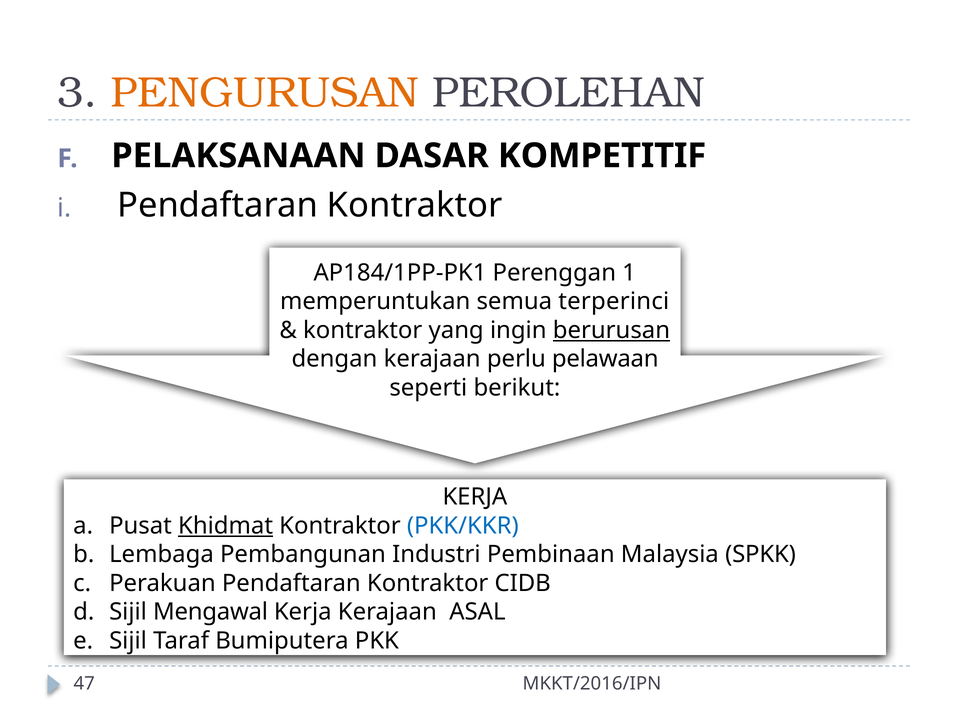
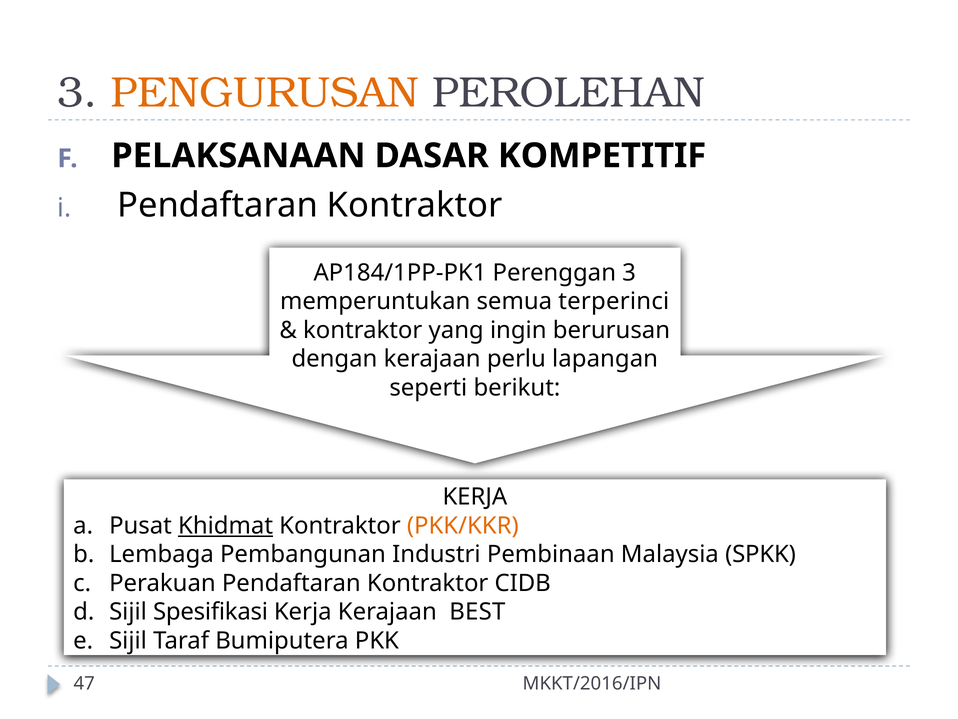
Perenggan 1: 1 -> 3 (629, 273)
berurusan underline: present -> none (611, 330)
pelawaan: pelawaan -> lapangan (605, 359)
PKK/KKR colour: blue -> orange (463, 525)
Mengawal: Mengawal -> Spesifikasi (211, 612)
ASAL: ASAL -> BEST (477, 612)
